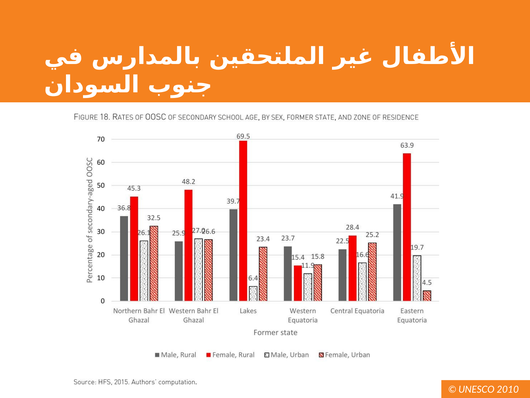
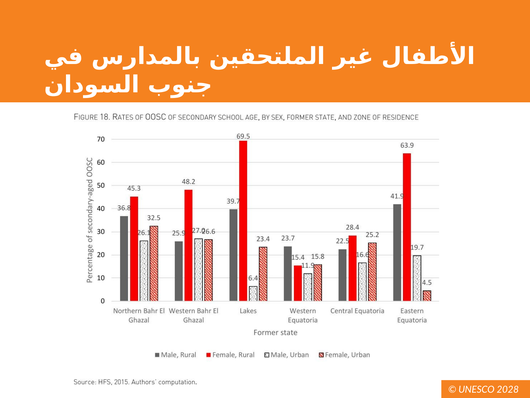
2010: 2010 -> 2028 (508, 389)
